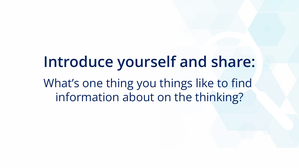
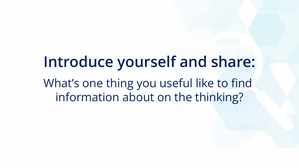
things: things -> useful (176, 84)
